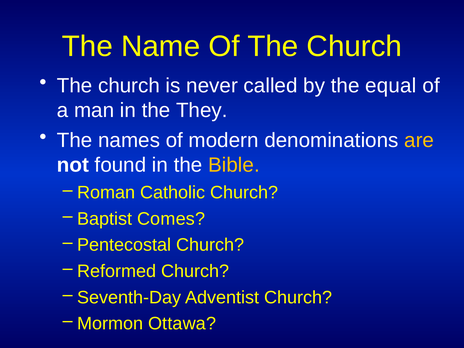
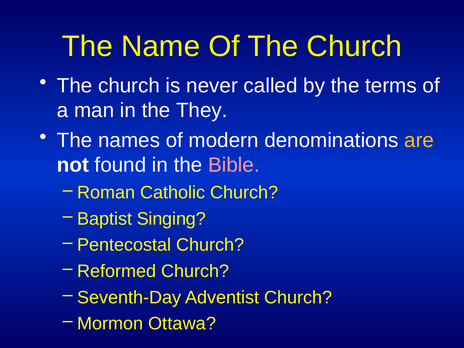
equal: equal -> terms (391, 86)
Bible colour: yellow -> pink (234, 165)
Comes: Comes -> Singing (171, 219)
